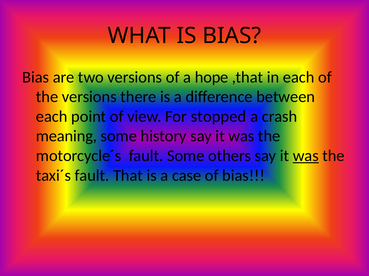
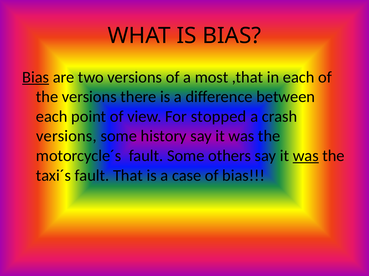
Bias underline: none -> present (36, 77)
hope: hope -> most (212, 77)
meaning: meaning -> versions (66, 136)
